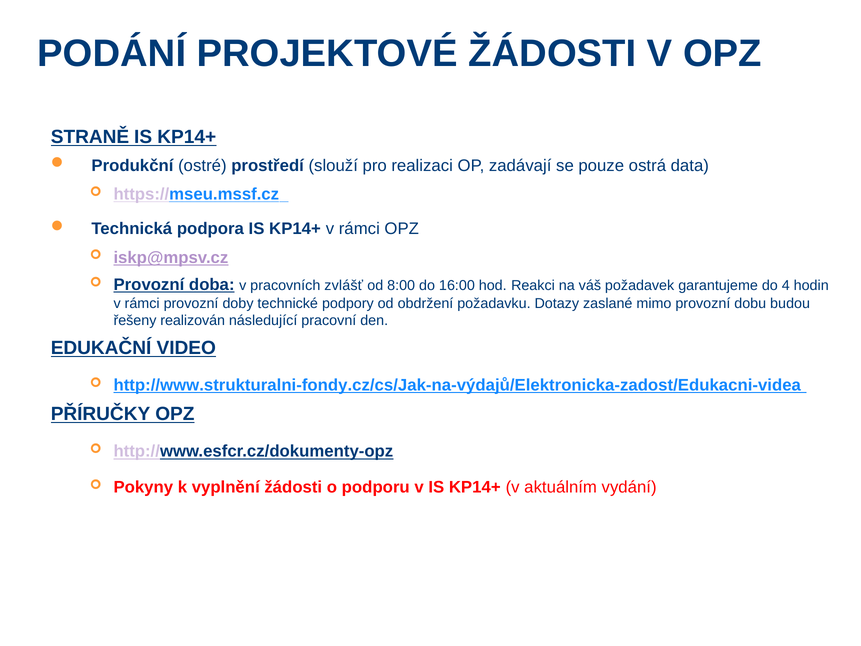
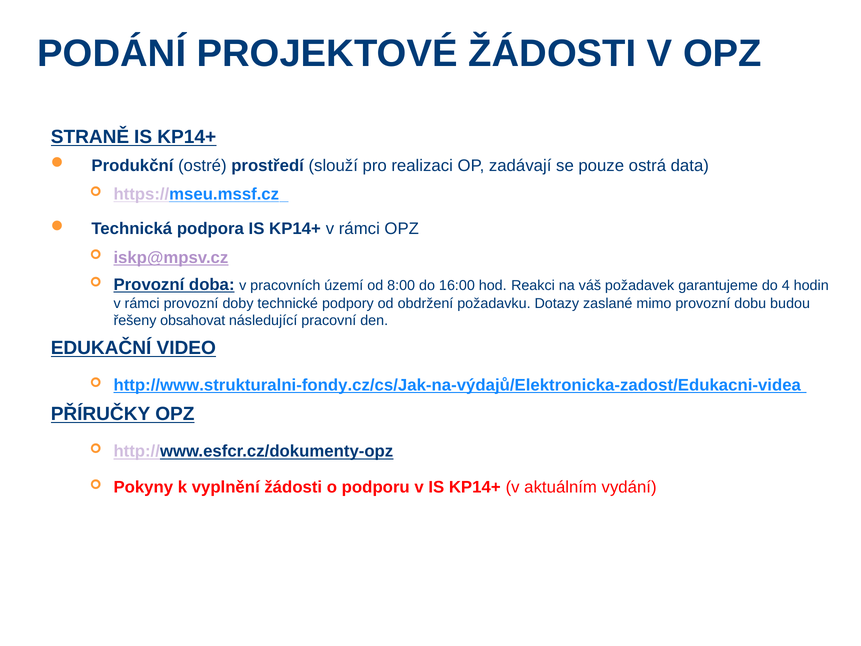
zvlášť: zvlášť -> území (344, 285)
realizován: realizován -> obsahovat (193, 320)
